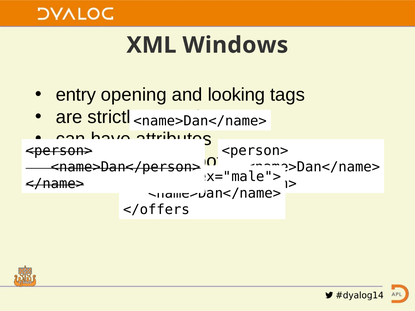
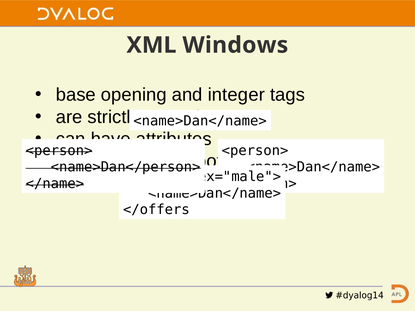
entry: entry -> base (76, 95)
looking: looking -> integer (236, 95)
